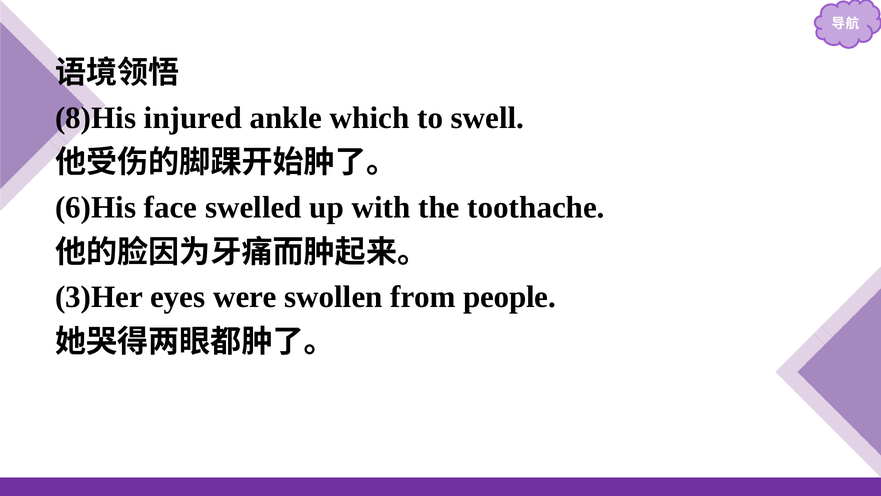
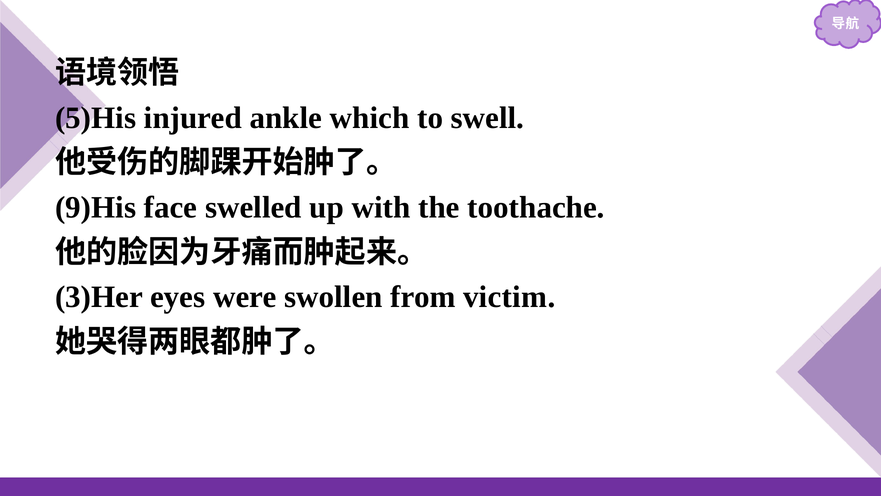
8)His: 8)His -> 5)His (96, 118)
6)His: 6)His -> 9)His (96, 207)
people: people -> victim (509, 297)
